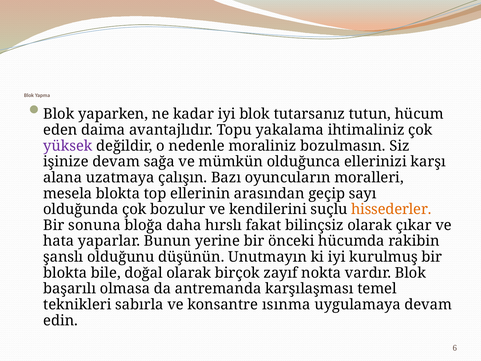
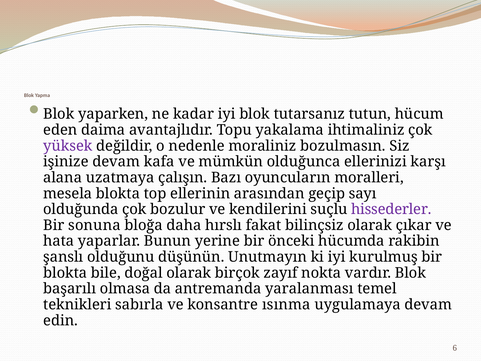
sağa: sağa -> kafa (159, 162)
hissederler colour: orange -> purple (391, 209)
karşılaşması: karşılaşması -> yaralanması (309, 289)
